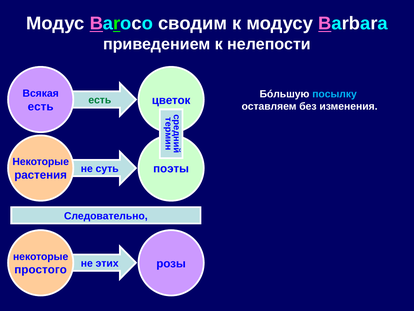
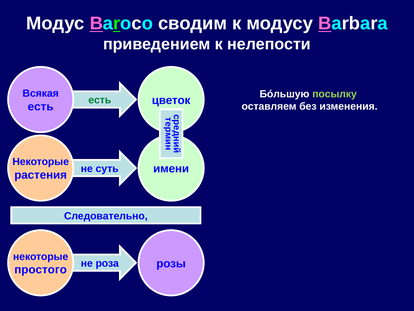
посылку colour: light blue -> light green (335, 94)
поэты: поэты -> имени (171, 169)
этих: этих -> роза (107, 263)
